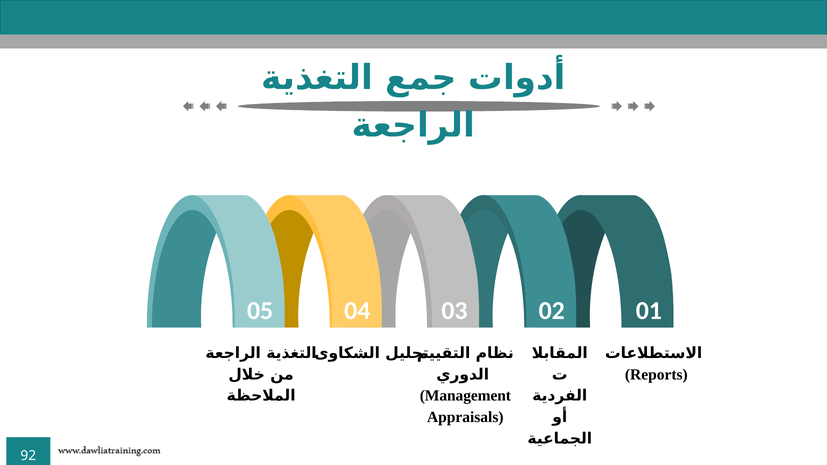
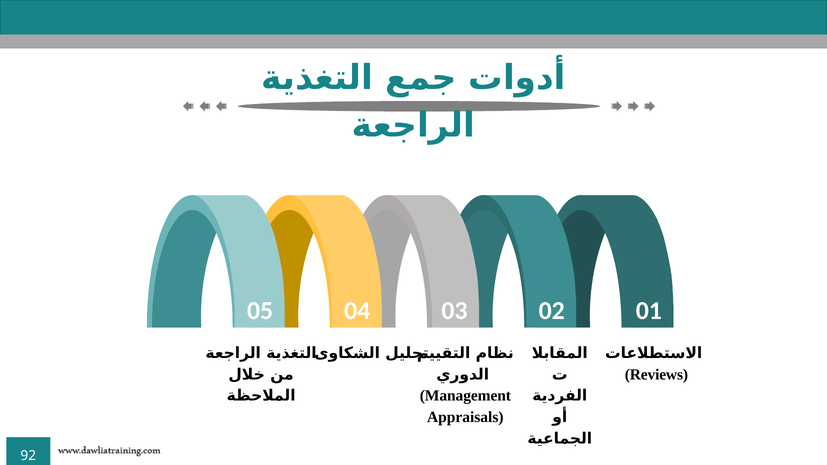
Reports: Reports -> Reviews (656, 375)
